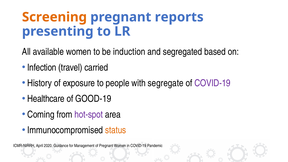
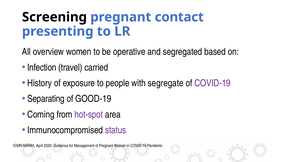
Screening colour: orange -> black (54, 17)
reports: reports -> contact (179, 17)
available: available -> overview (48, 52)
induction: induction -> operative (129, 52)
Healthcare: Healthcare -> Separating (46, 99)
status colour: orange -> purple (116, 130)
